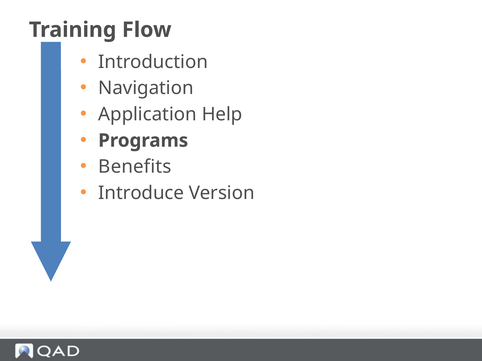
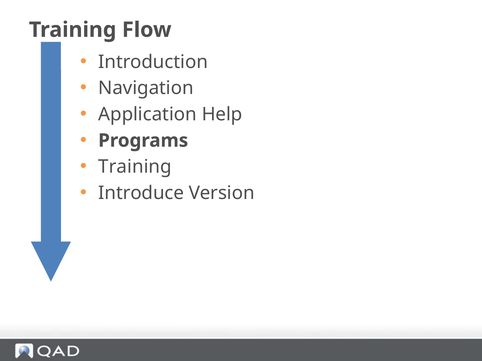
Benefits: Benefits -> Training (135, 167)
